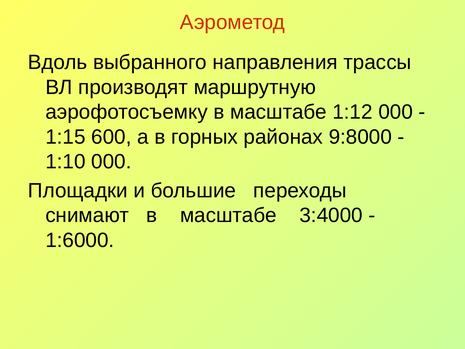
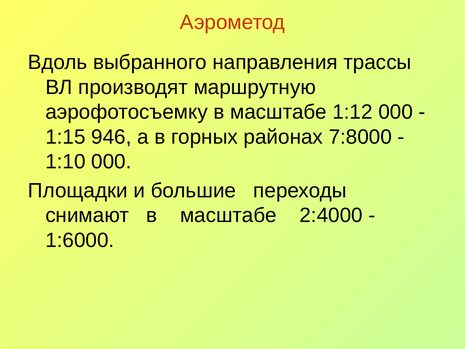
600: 600 -> 946 (111, 137)
9:8000: 9:8000 -> 7:8000 (360, 137)
3:4000: 3:4000 -> 2:4000 (331, 215)
